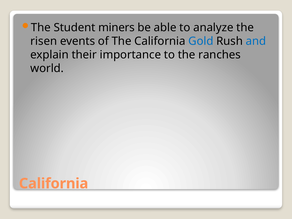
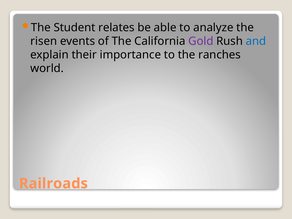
miners: miners -> relates (116, 27)
Gold colour: blue -> purple (201, 41)
California: California -> Railroads (53, 184)
